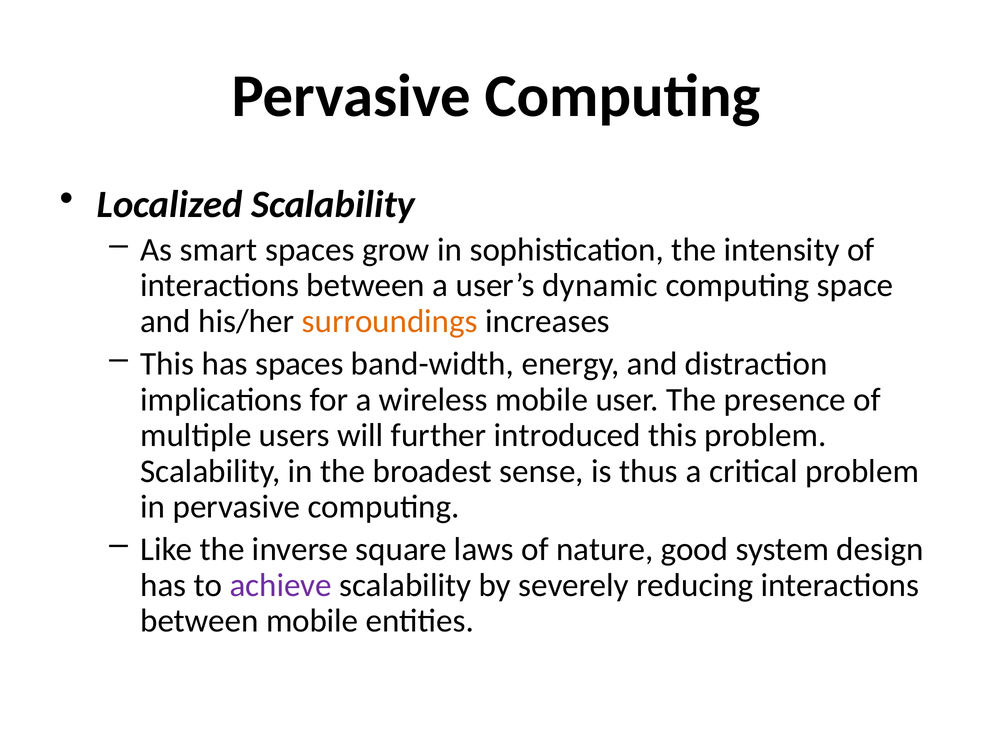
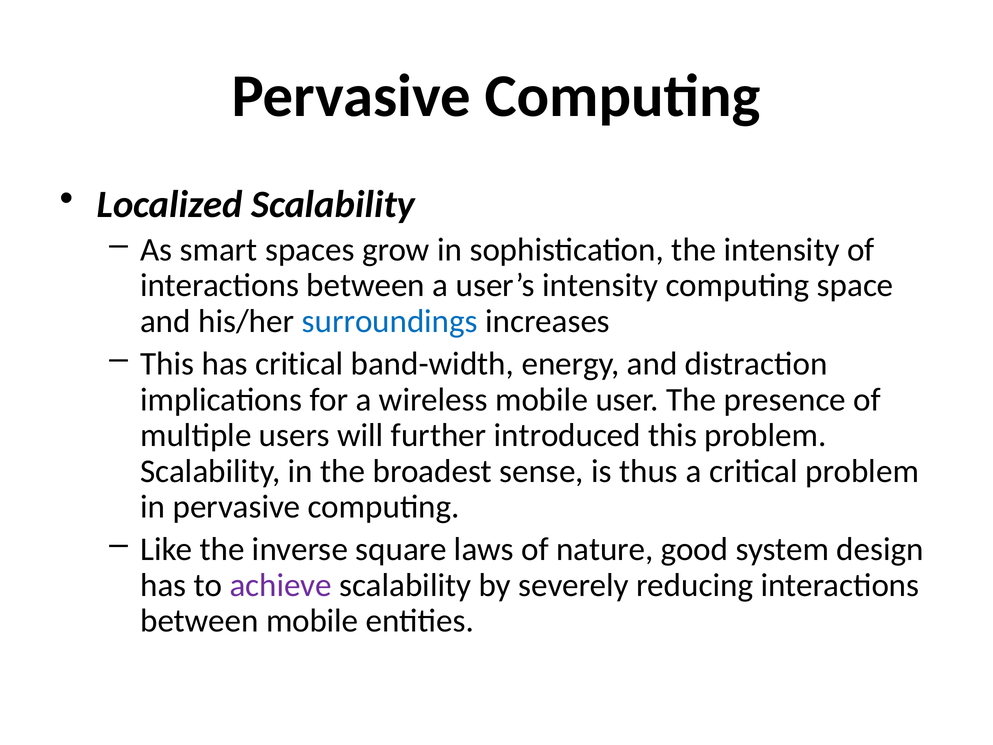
user’s dynamic: dynamic -> intensity (600, 285)
surroundings colour: orange -> blue (390, 321)
has spaces: spaces -> critical (299, 364)
